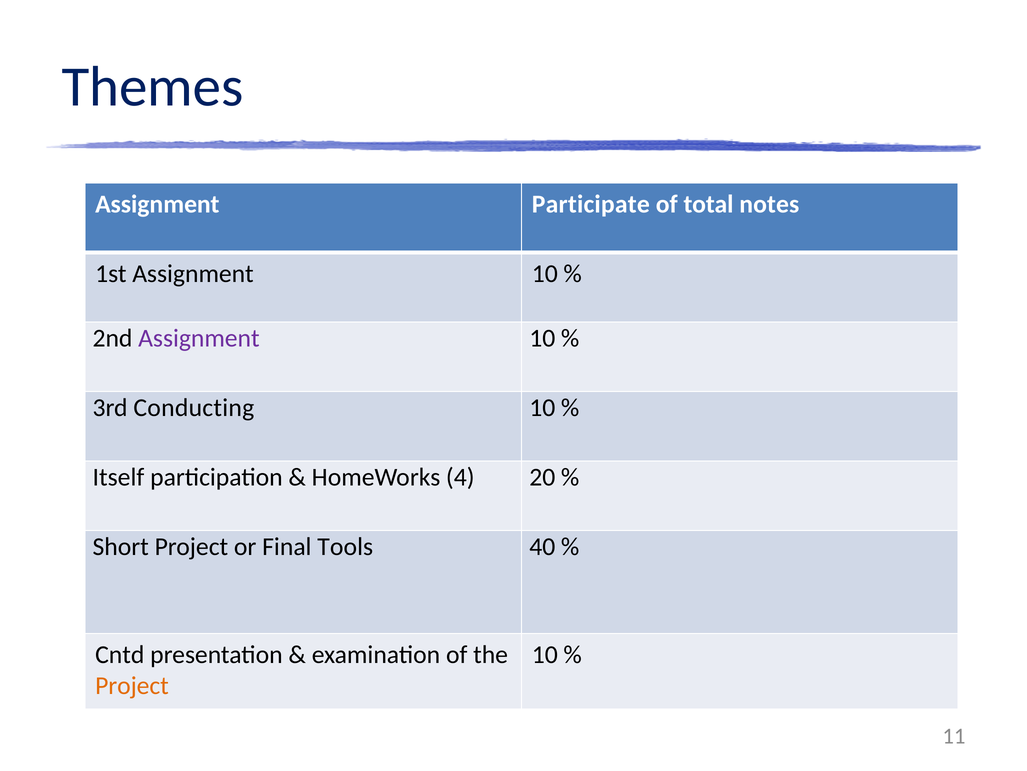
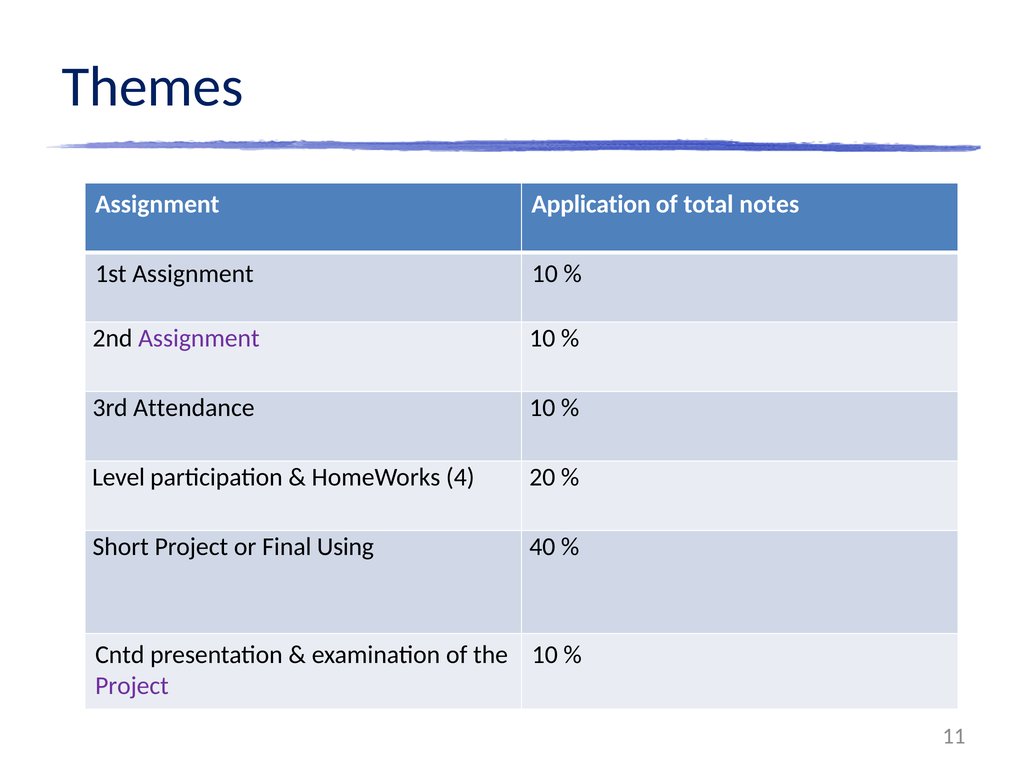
Participate: Participate -> Application (591, 204)
Conducting: Conducting -> Attendance (194, 407)
Itself: Itself -> Level (119, 477)
Tools: Tools -> Using (345, 546)
Project colour: orange -> purple (132, 685)
